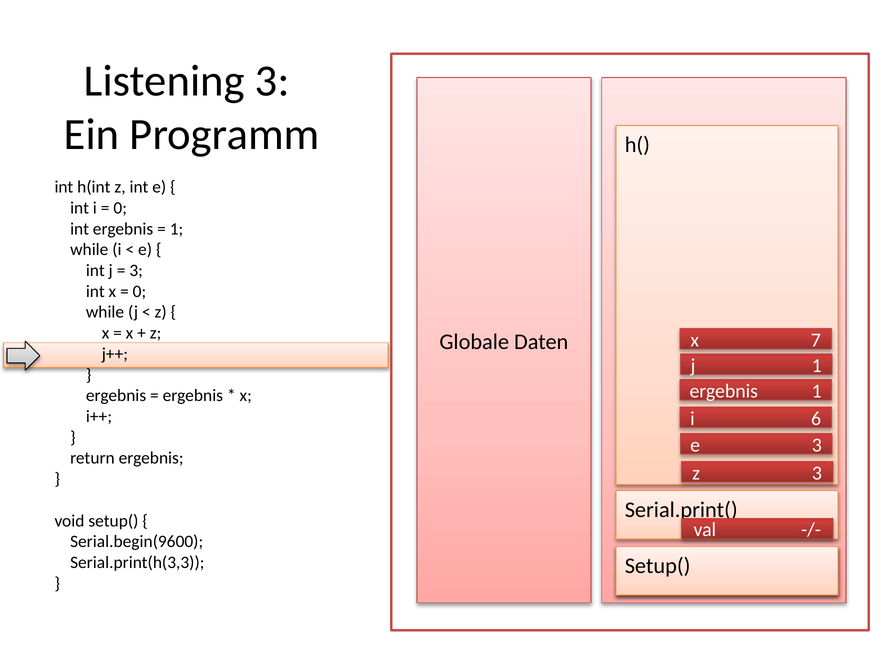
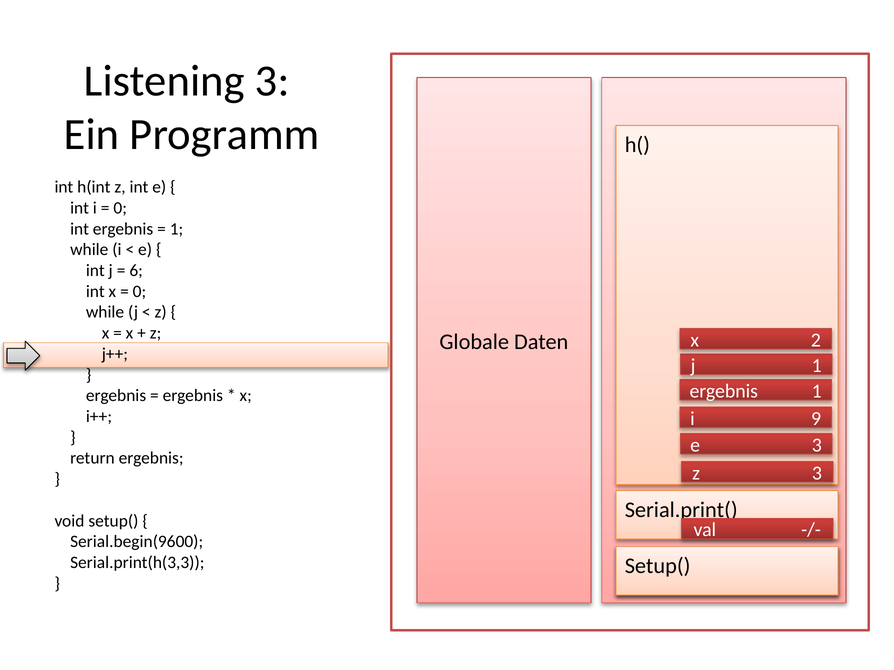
3: 3 -> 6 (136, 271)
7: 7 -> 2 (816, 340)
6: 6 -> 9 (816, 419)
